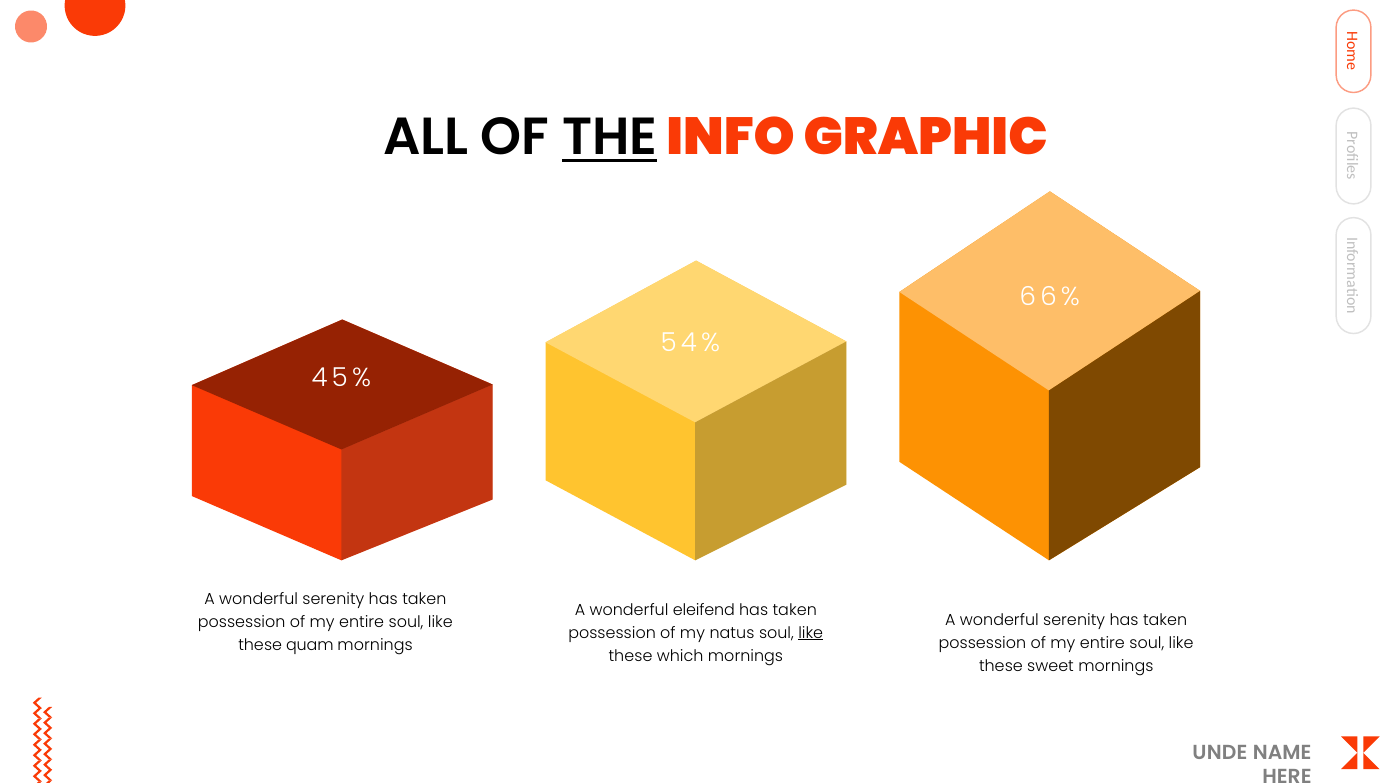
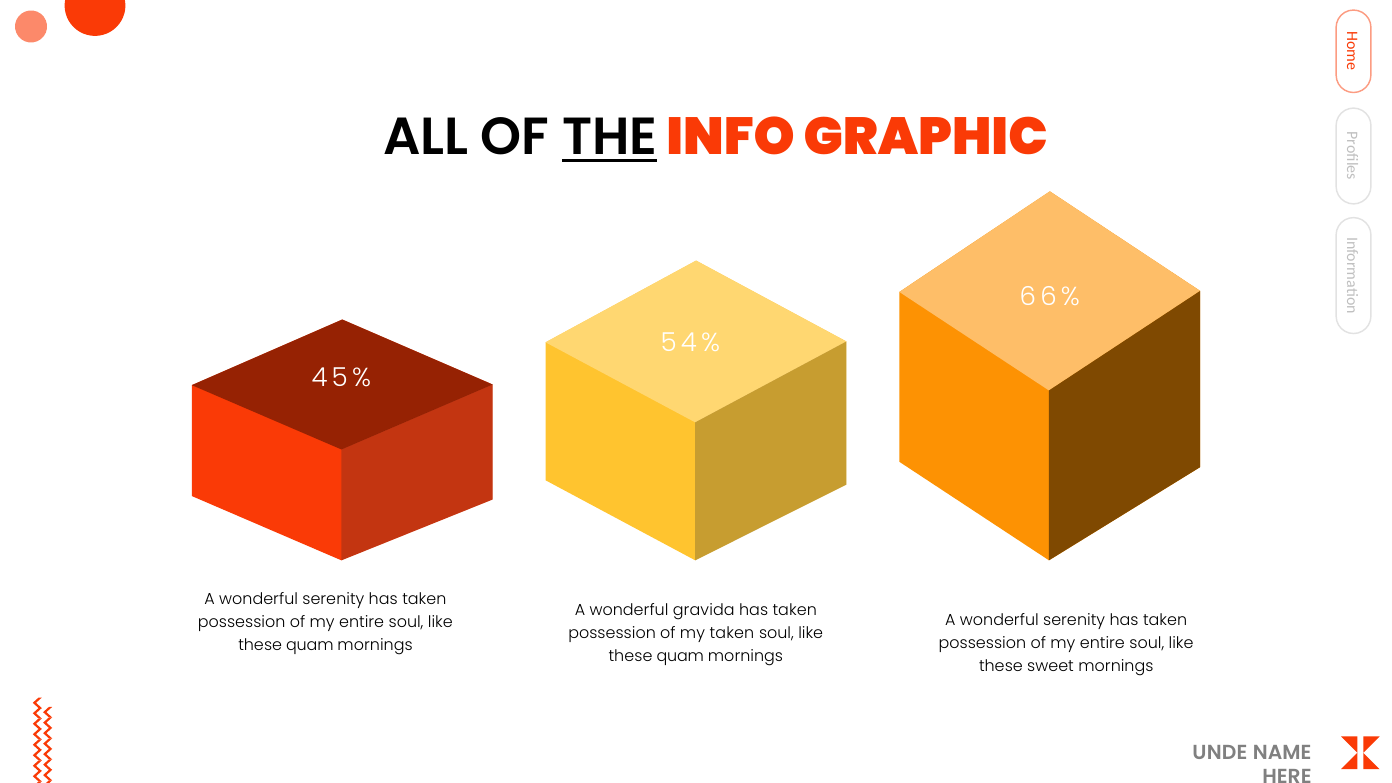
eleifend: eleifend -> gravida (704, 610)
my natus: natus -> taken (732, 633)
like underline: present -> none (811, 633)
which: which -> quam (680, 656)
